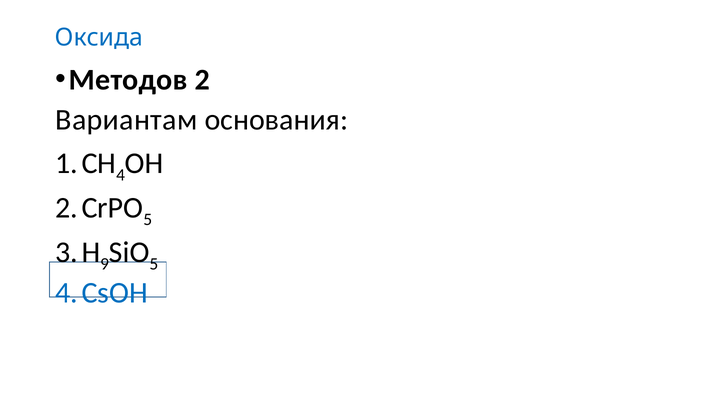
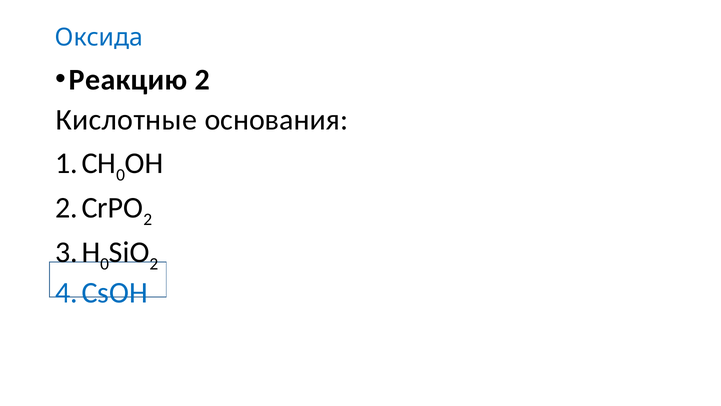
Методов: Методов -> Реакцию (128, 80)
Вариантам: Вариантам -> Кислотные (126, 119)
4: 4 -> 0 (121, 175)
5: 5 -> 2 (148, 219)
9: 9 -> 0 (105, 264)
5: 5 -> 2 (154, 264)
